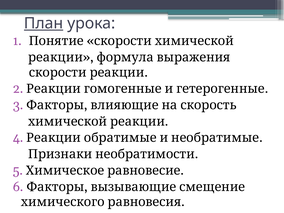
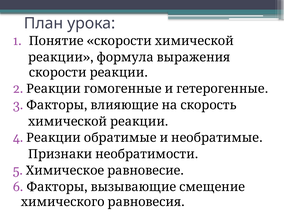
План underline: present -> none (44, 23)
